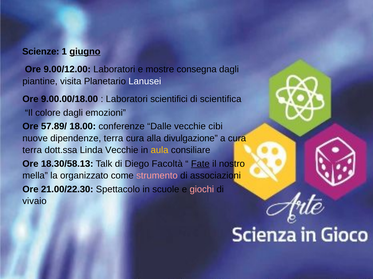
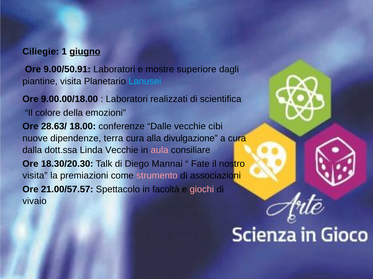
Scienze: Scienze -> Ciliegie (41, 52)
9.00/12.00: 9.00/12.00 -> 9.00/50.91 (67, 70)
consegna: consegna -> superiore (197, 70)
Lanusei colour: white -> light blue (145, 81)
scientifici: scientifici -> realizzati (169, 99)
colore dagli: dagli -> della (73, 113)
57.89/: 57.89/ -> 28.63/ (54, 127)
terra: terra -> dalla (32, 150)
aula colour: yellow -> pink (160, 150)
18.30/58.13: 18.30/58.13 -> 18.30/20.30 (67, 164)
Facoltà: Facoltà -> Mannai (167, 164)
Fate underline: present -> none (200, 164)
mella: mella -> visita (35, 176)
organizzato: organizzato -> premiazioni (84, 176)
21.00/22.30: 21.00/22.30 -> 21.00/57.57 (67, 190)
scuole: scuole -> facoltà (166, 190)
